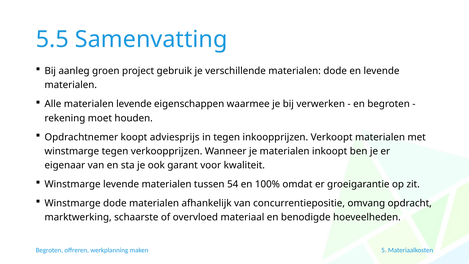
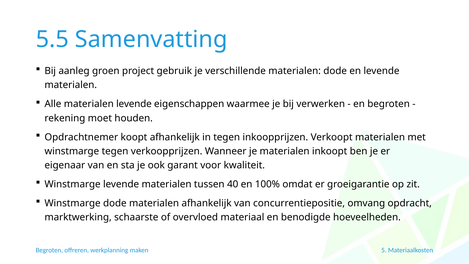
koopt adviesprijs: adviesprijs -> afhankelijk (175, 137)
54: 54 -> 40 (233, 184)
